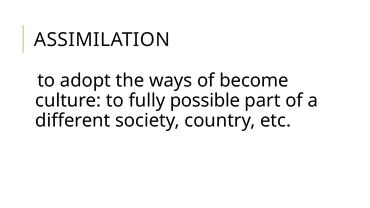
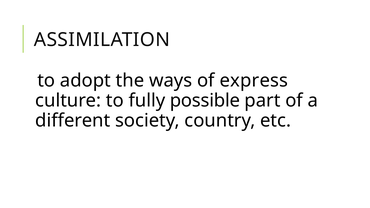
become: become -> express (254, 81)
